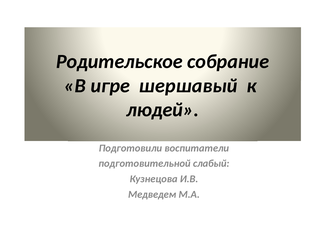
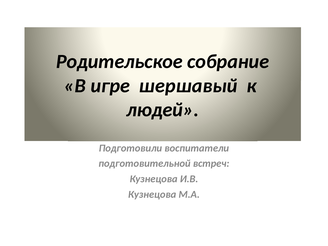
слабый: слабый -> встреч (211, 164)
Медведем: Медведем -> Кузнецова (152, 195)
